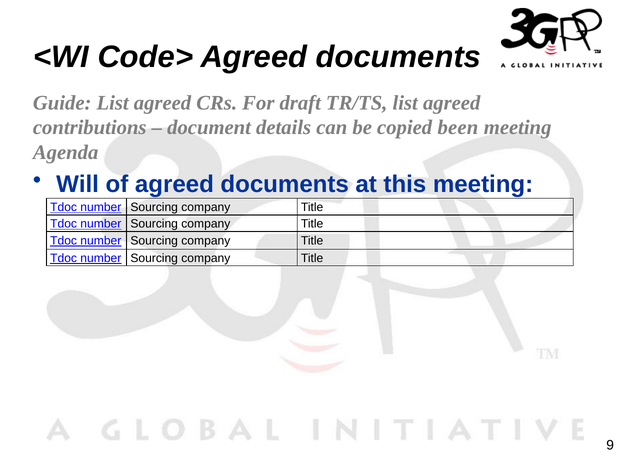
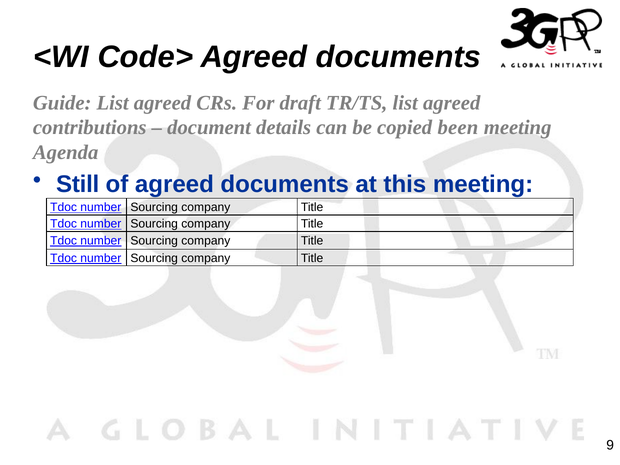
Will: Will -> Still (78, 184)
